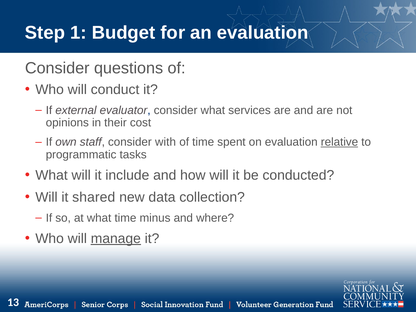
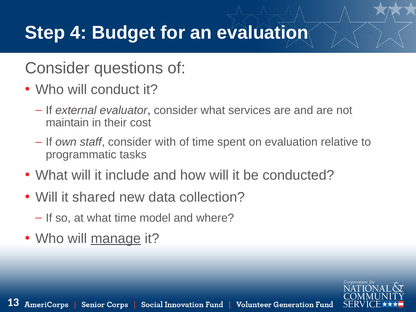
1: 1 -> 4 (78, 33)
opinions: opinions -> maintain (67, 123)
relative underline: present -> none (339, 142)
minus: minus -> model (155, 218)
